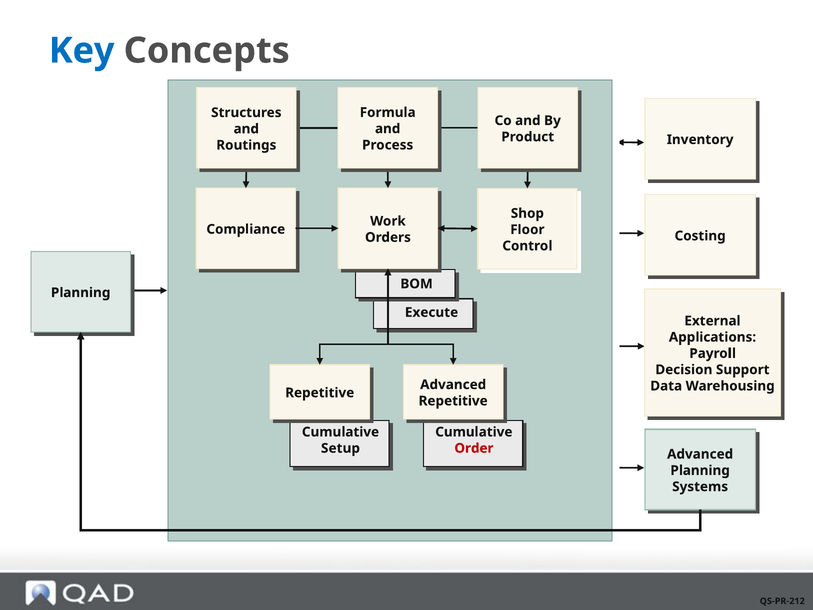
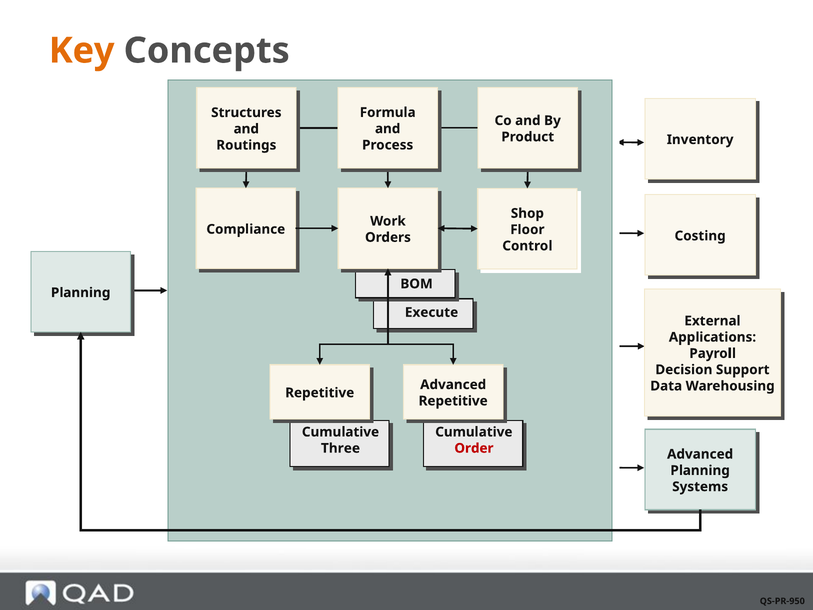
Key colour: blue -> orange (82, 51)
Setup: Setup -> Three (340, 448)
QS-PR-212: QS-PR-212 -> QS-PR-950 (782, 601)
